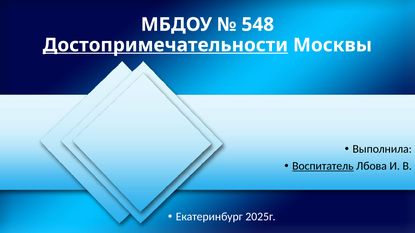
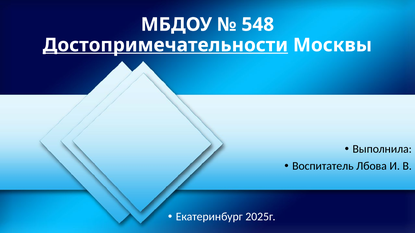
Воспитатель underline: present -> none (323, 166)
